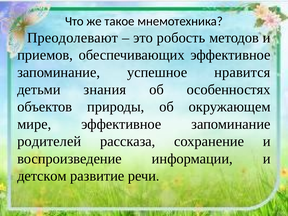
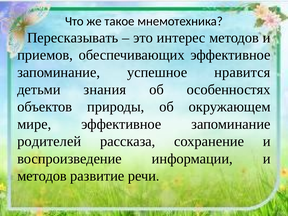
Преодолевают: Преодолевают -> Пересказывать (73, 38)
робость: робость -> интерес (181, 38)
детском: детском -> методов (42, 176)
